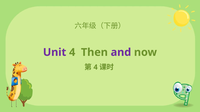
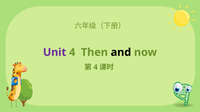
and colour: purple -> black (121, 53)
